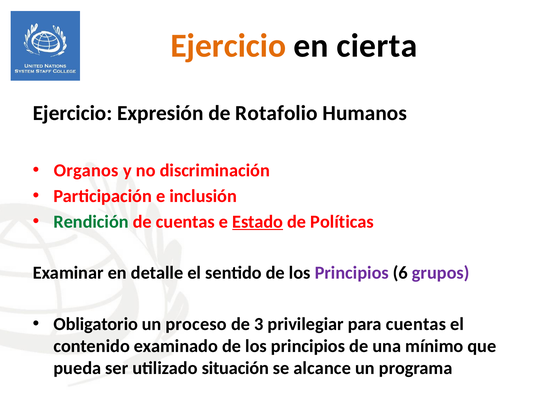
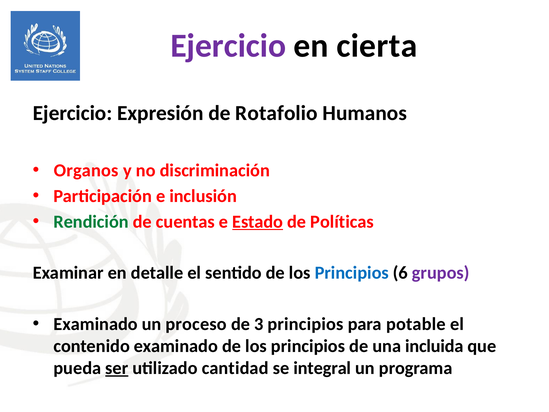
Ejercicio colour: orange -> purple (228, 46)
Principios colour: purple -> blue (352, 273)
Obligatorio: Obligatorio -> Examinado (96, 324)
3 privilegiar: privilegiar -> principios (306, 324)
para cuentas: cuentas -> potable (416, 324)
mínimo: mínimo -> incluida (434, 346)
ser underline: none -> present (117, 368)
situación: situación -> cantidad (235, 368)
alcance: alcance -> integral (322, 368)
